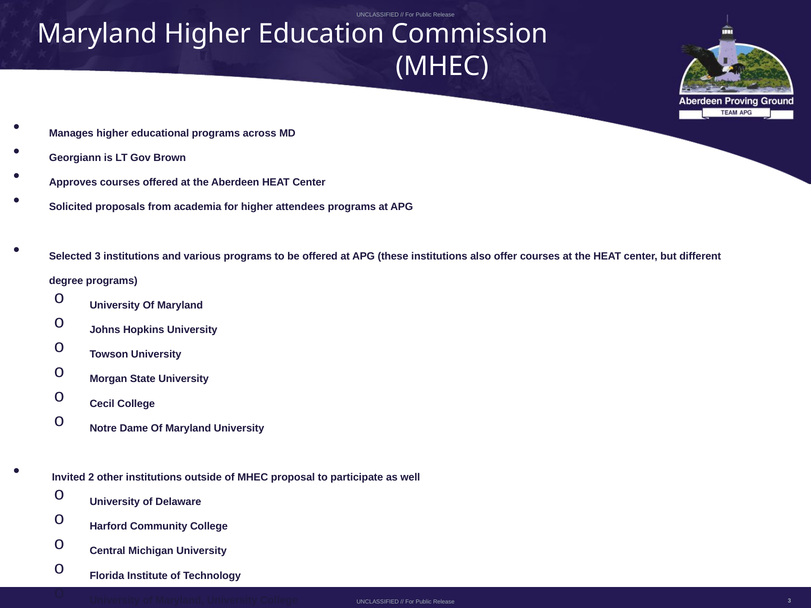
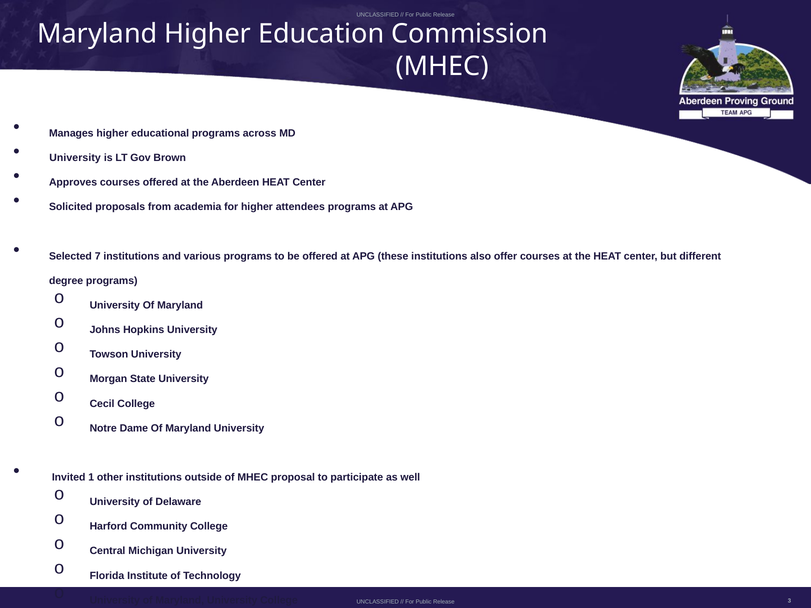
Georgiann: Georgiann -> University (75, 158)
Selected 3: 3 -> 7 (98, 256)
2: 2 -> 1 (91, 477)
